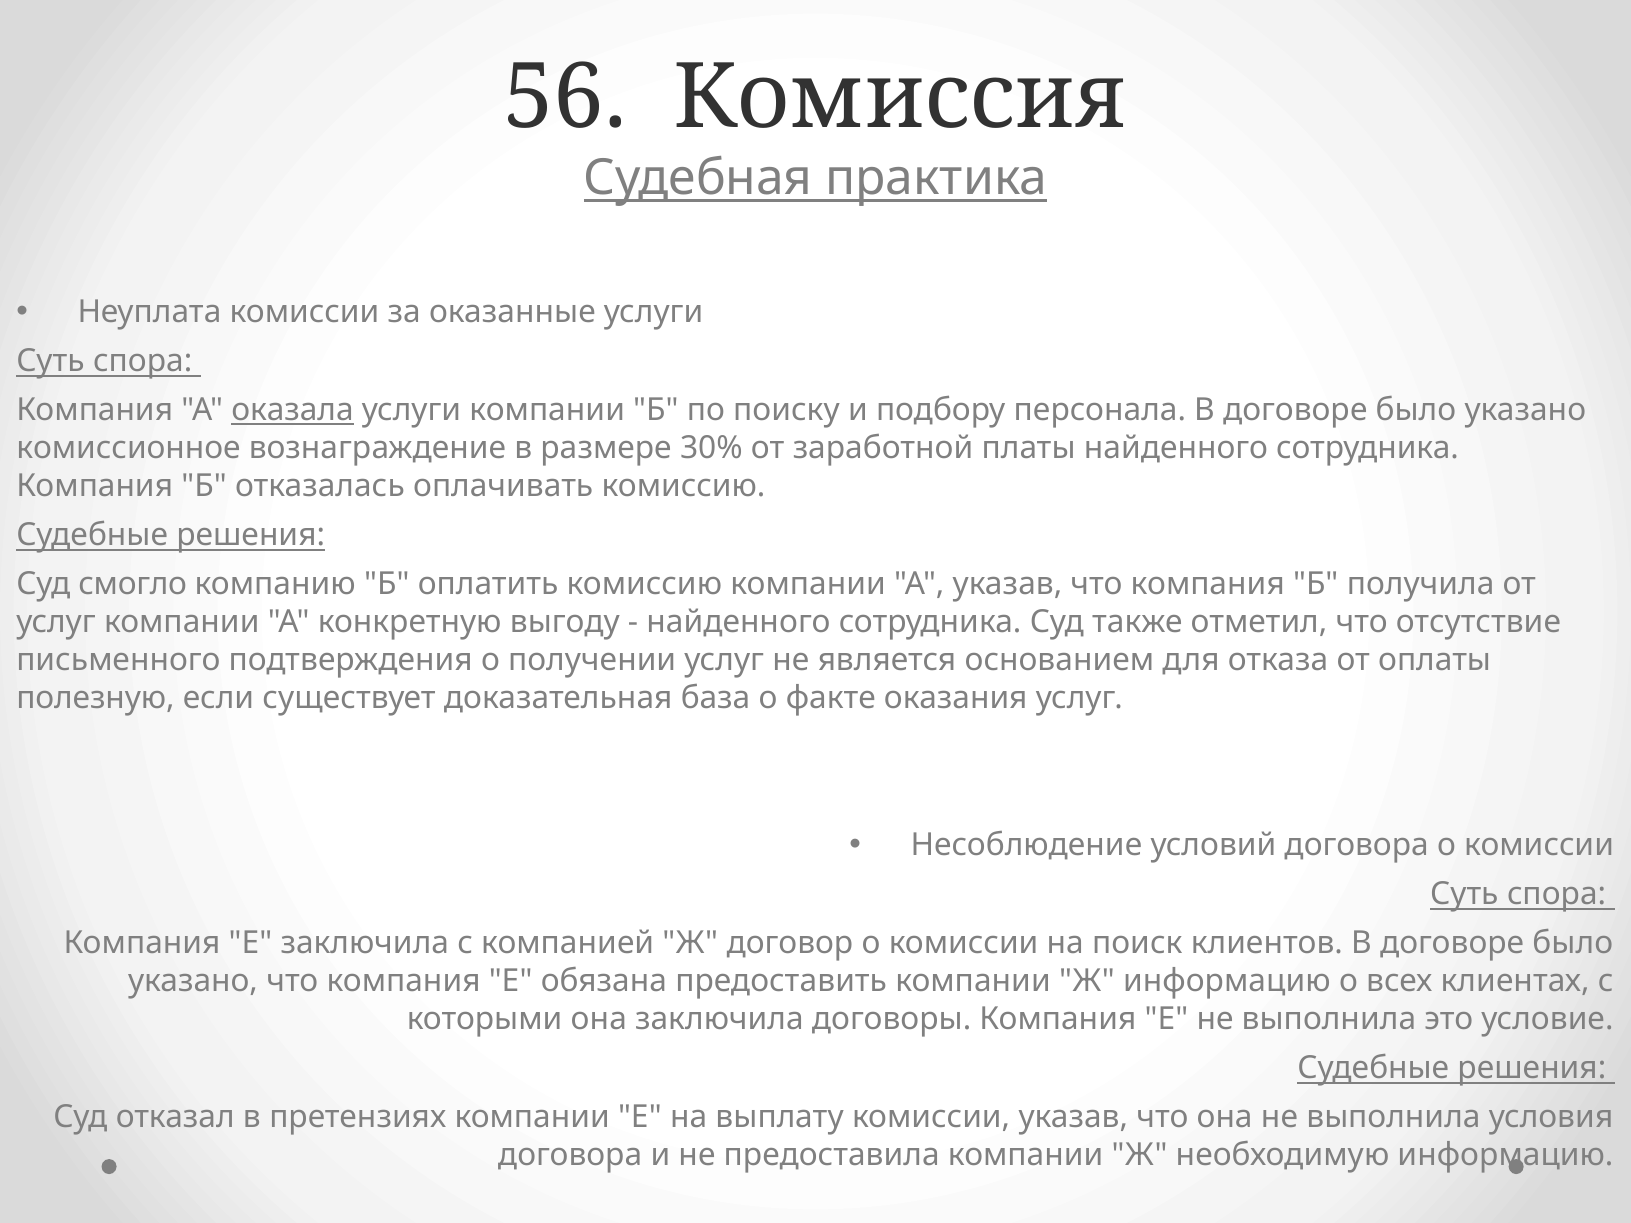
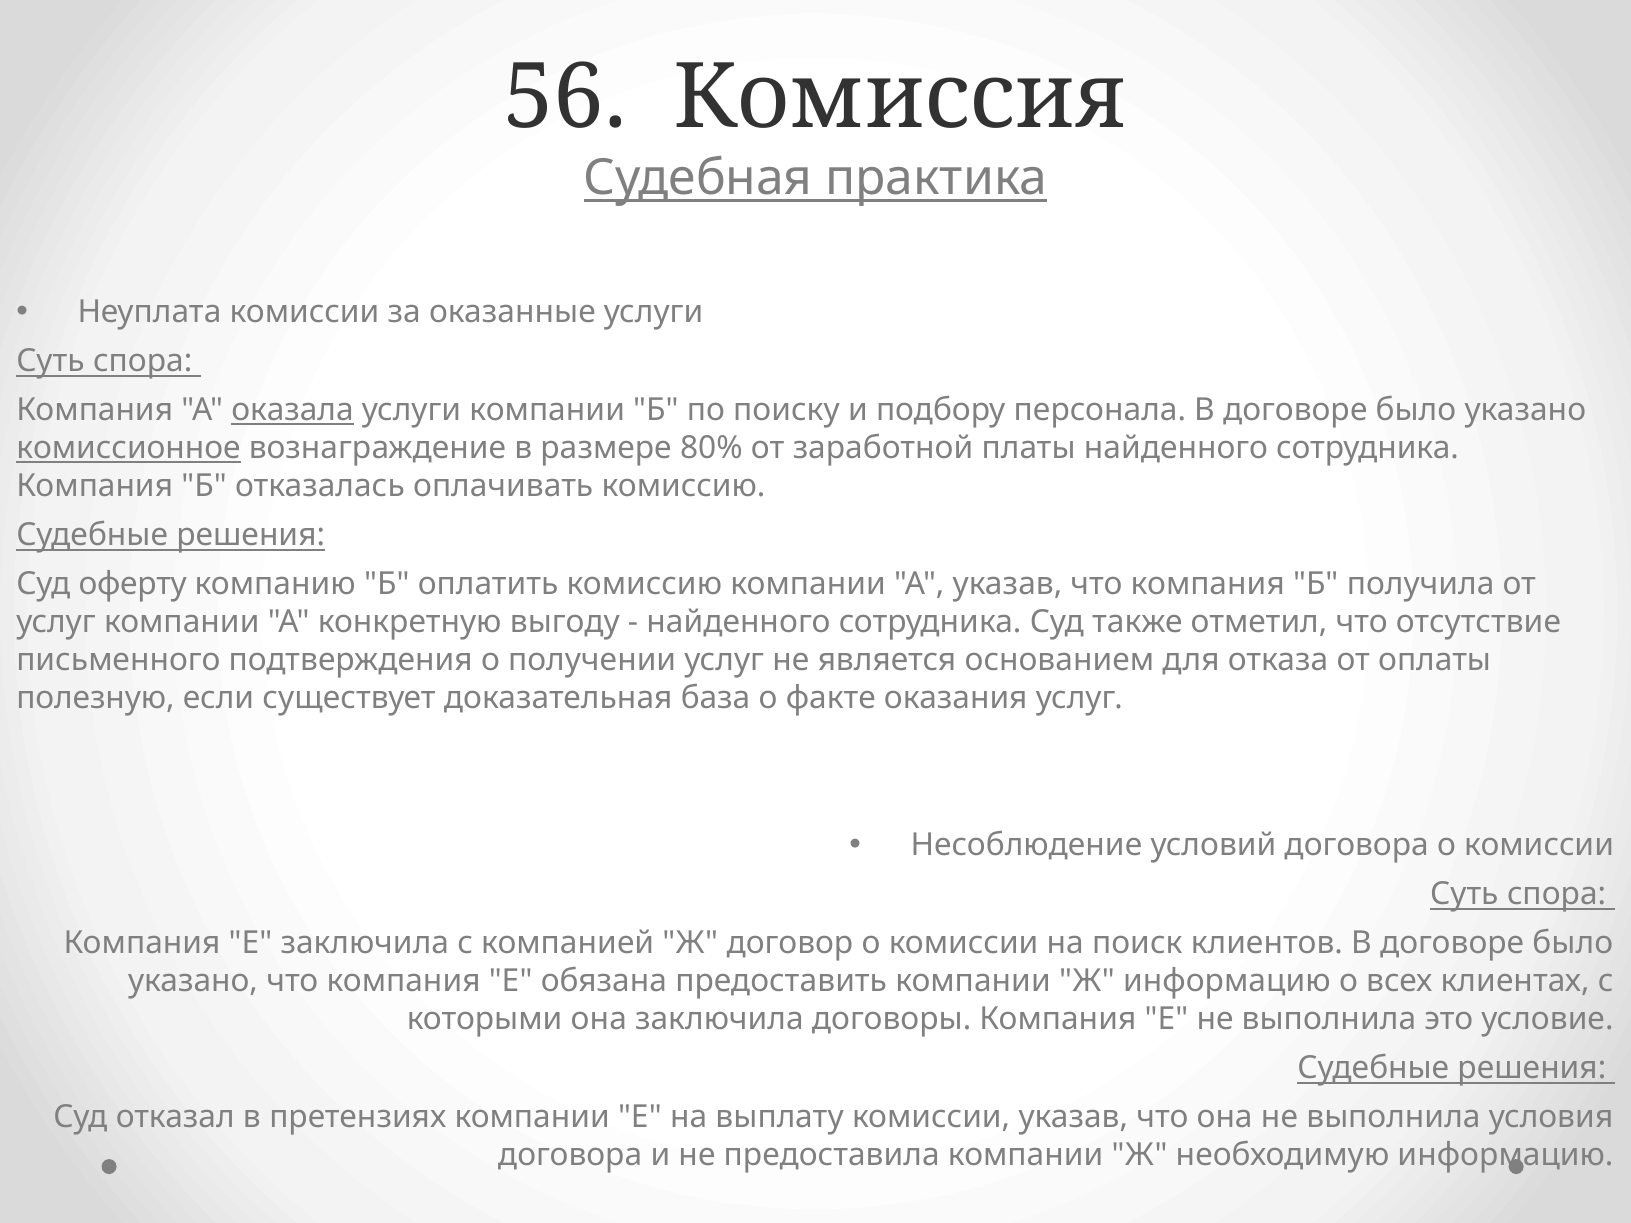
комиссионное underline: none -> present (128, 448)
30%: 30% -> 80% (711, 448)
смогло: смогло -> оферту (133, 584)
